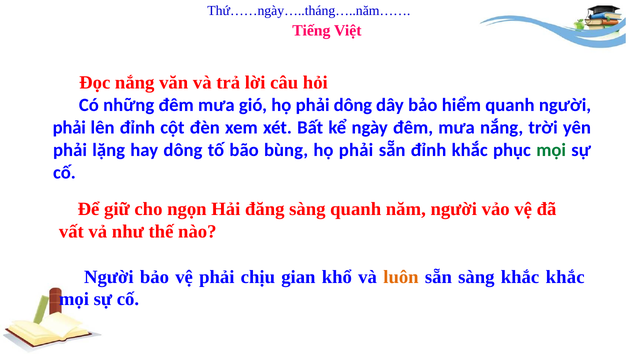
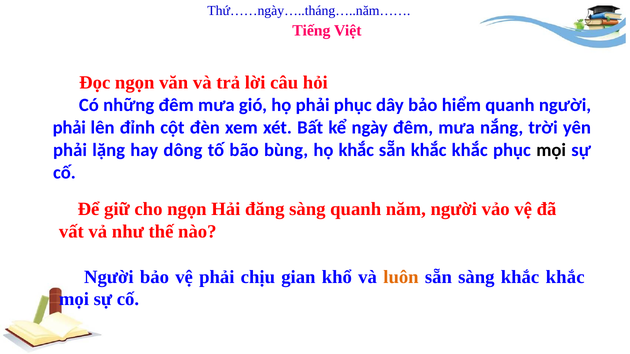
Đọc nắng: nắng -> ngọn (135, 83)
phải dông: dông -> phục (353, 105)
bùng họ phải: phải -> khắc (356, 150)
sẵn đỉnh: đỉnh -> khắc (429, 150)
mọi colour: green -> black (551, 150)
